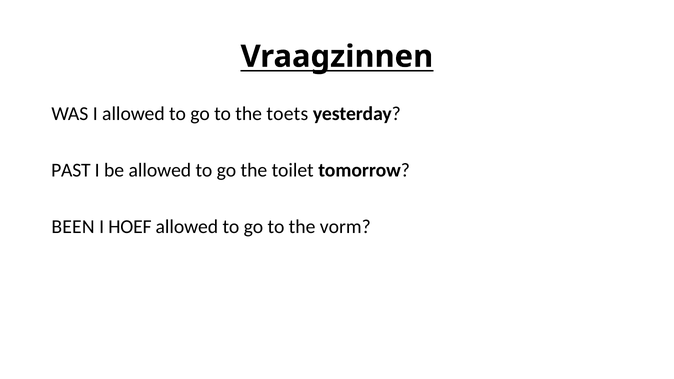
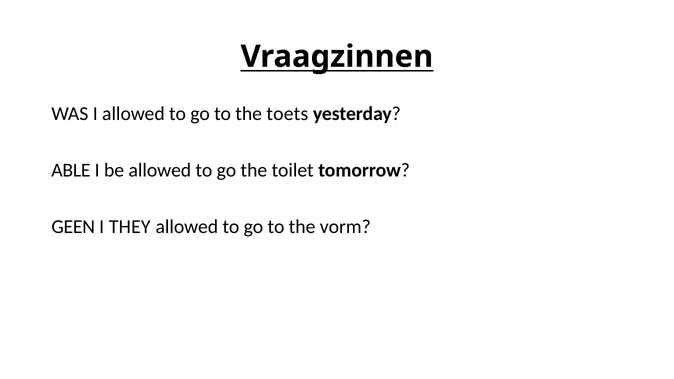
PAST: PAST -> ABLE (71, 170)
BEEN: BEEN -> GEEN (73, 227)
HOEF: HOEF -> THEY (130, 227)
